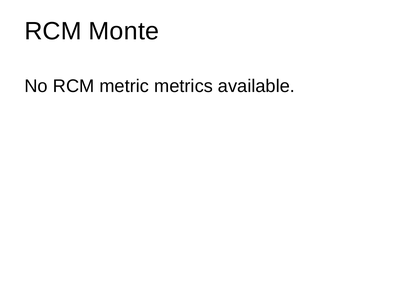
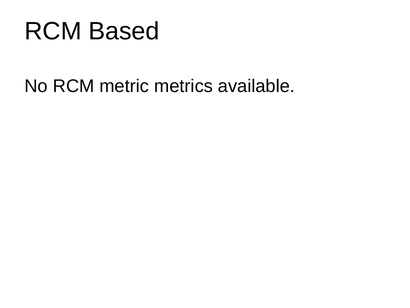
Monte: Monte -> Based (124, 31)
